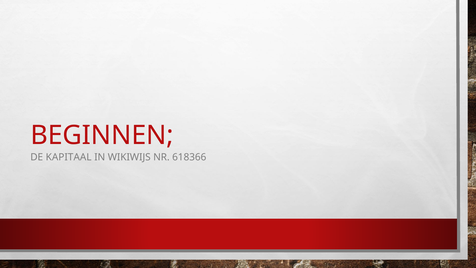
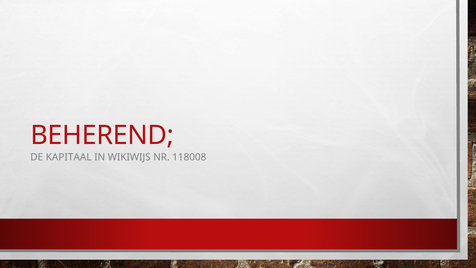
BEGINNEN: BEGINNEN -> BEHEREND (102, 135)
618366: 618366 -> 118008 (189, 157)
